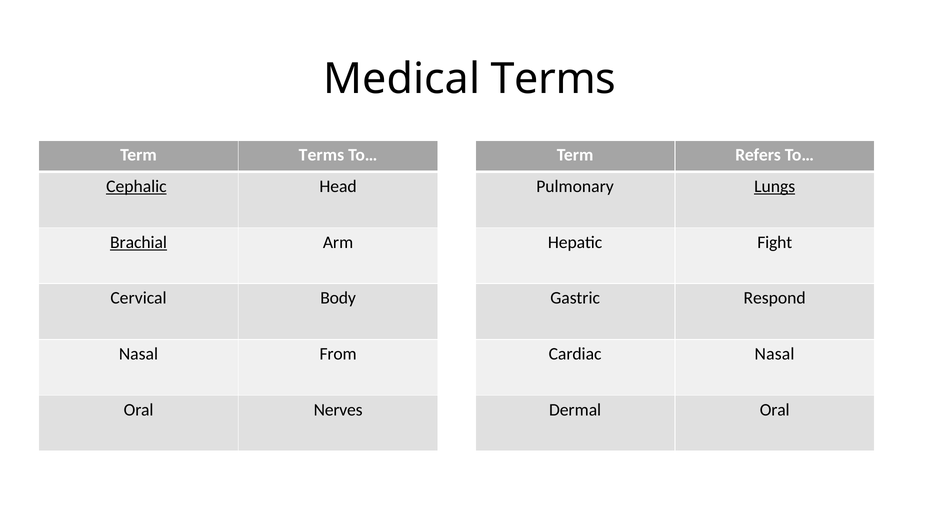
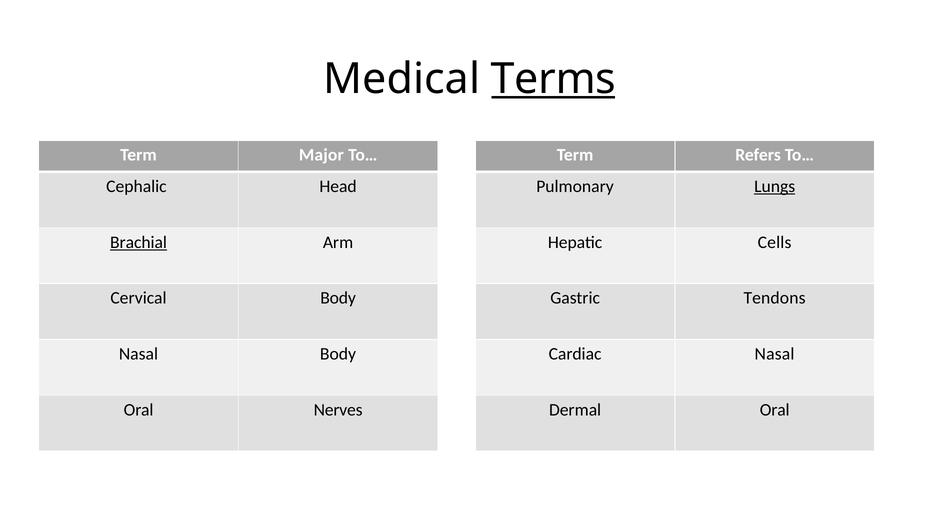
Terms underline: none -> present (553, 79)
Term Terms: Terms -> Major (321, 155)
Cephalic underline: present -> none (136, 186)
Fight: Fight -> Cells (775, 242)
Respond: Respond -> Tendons (775, 298)
Nasal From: From -> Body (338, 354)
